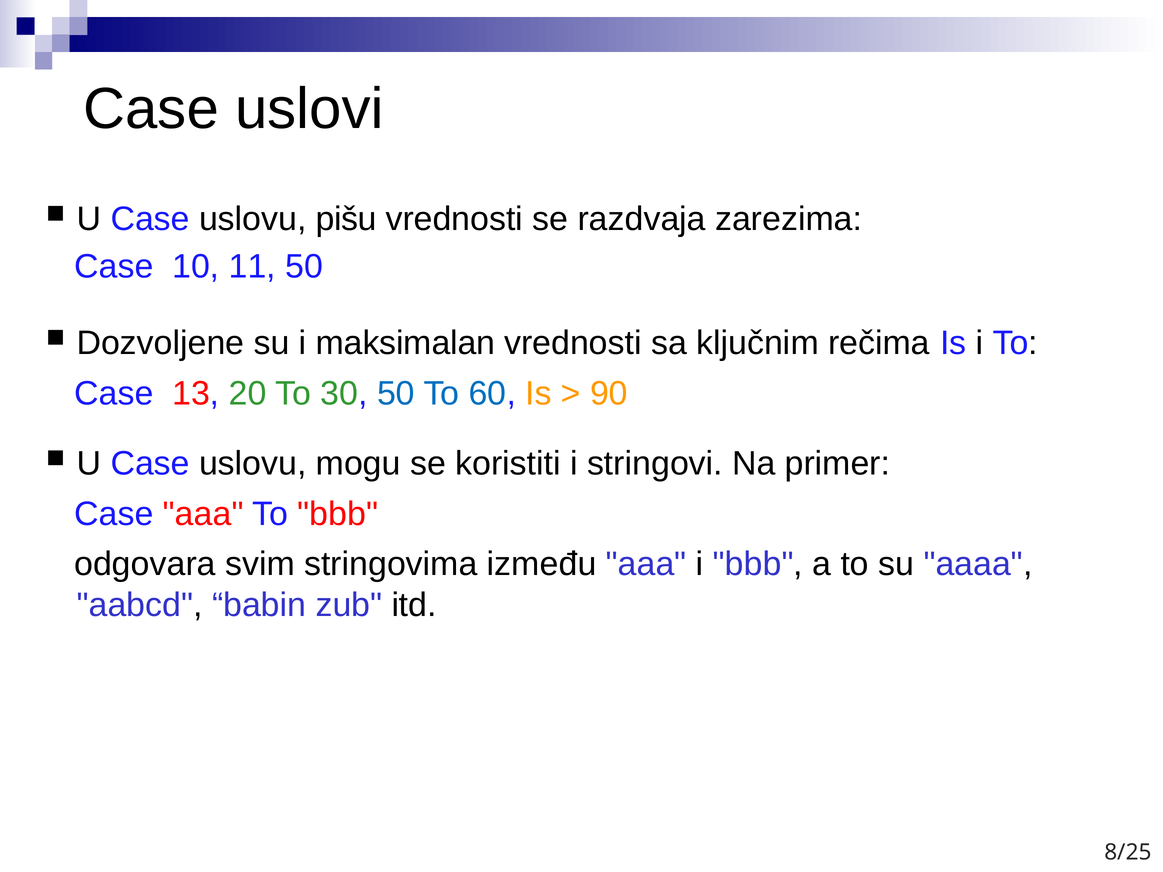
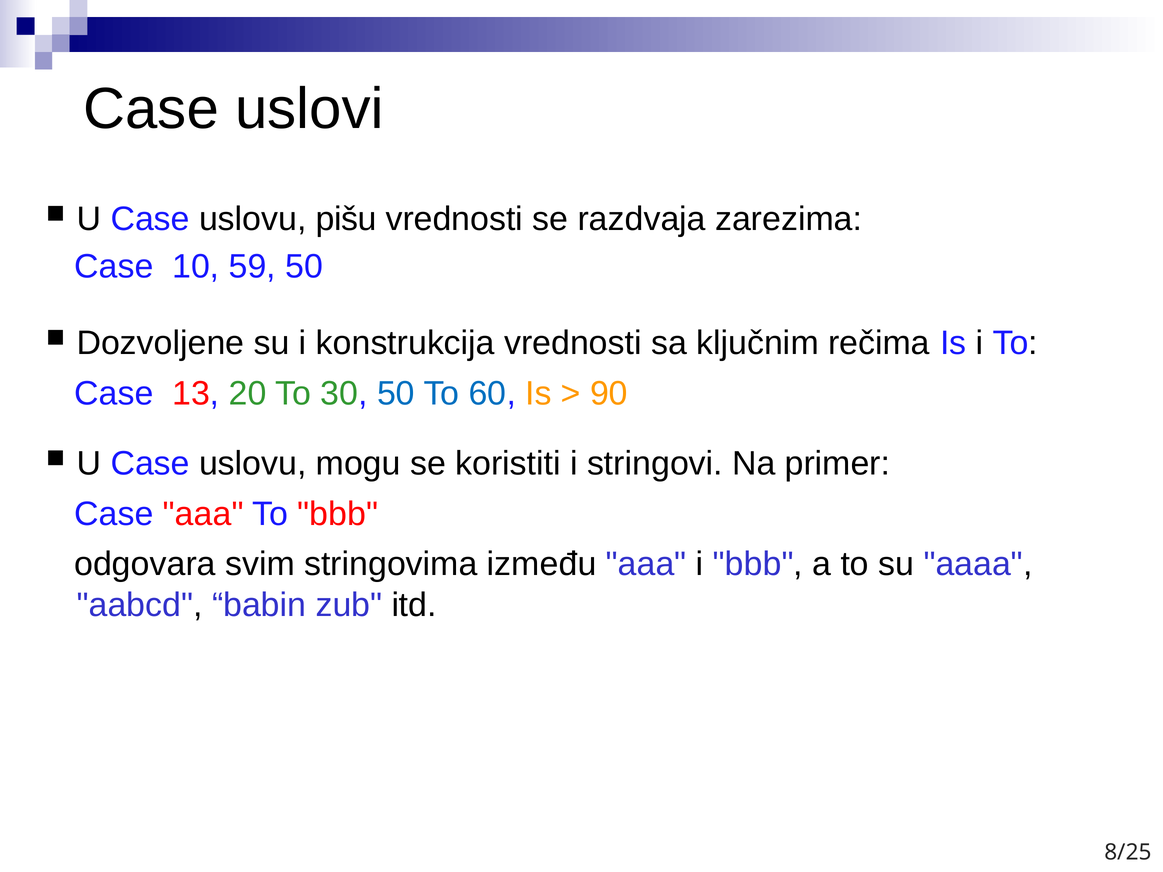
11: 11 -> 59 (252, 267)
maksimalan: maksimalan -> konstrukcija (405, 343)
